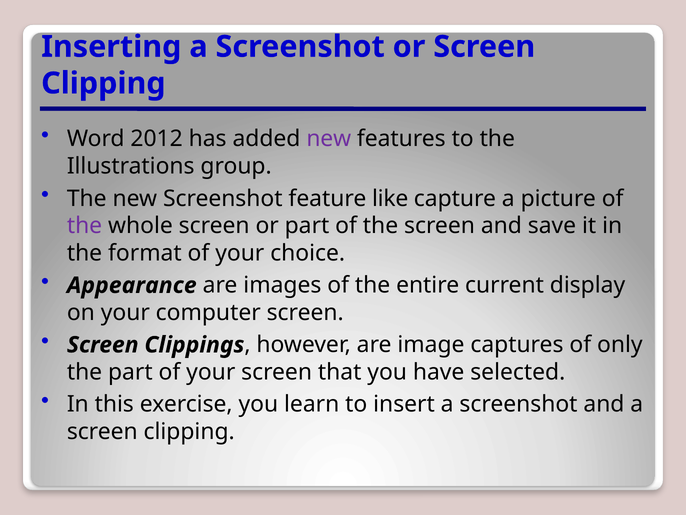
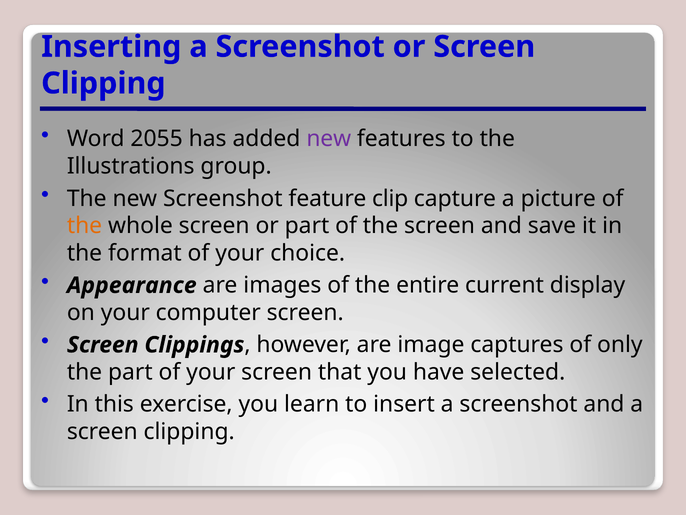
2012: 2012 -> 2055 (157, 139)
like: like -> clip (390, 198)
the colour: purple -> orange (85, 226)
